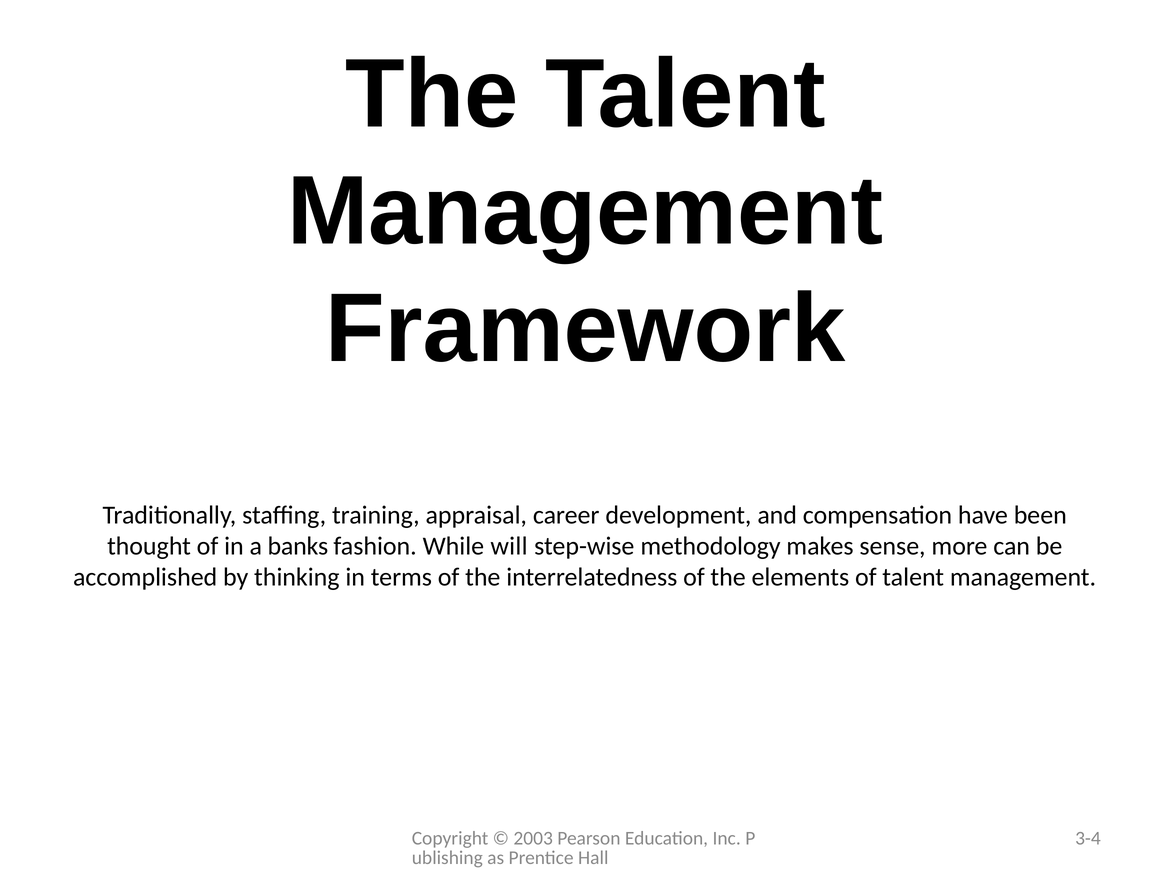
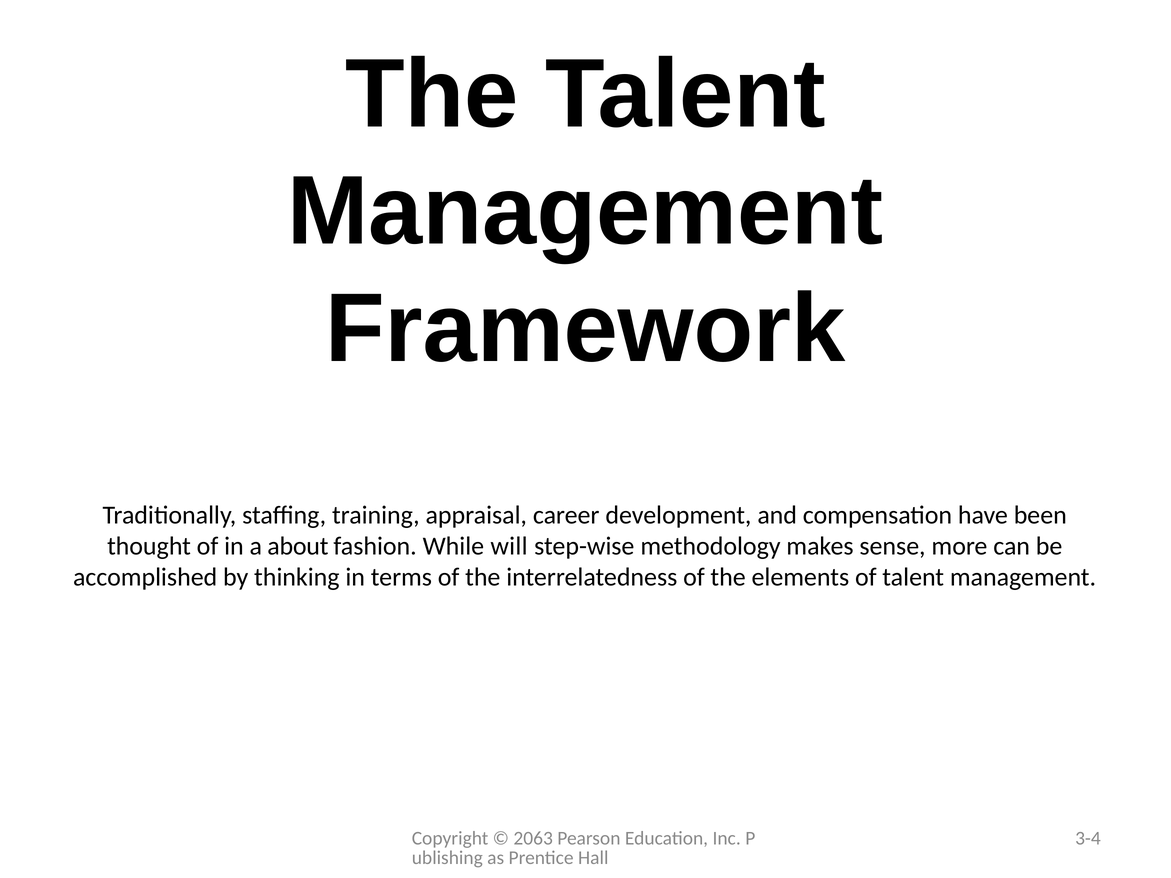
banks: banks -> about (298, 546)
2003: 2003 -> 2063 (533, 839)
